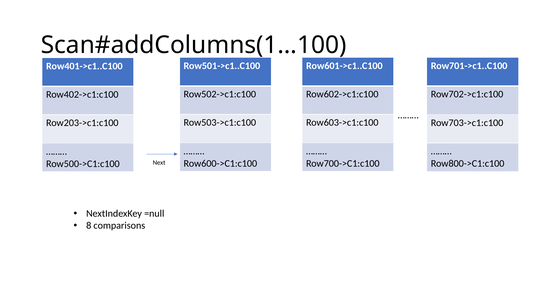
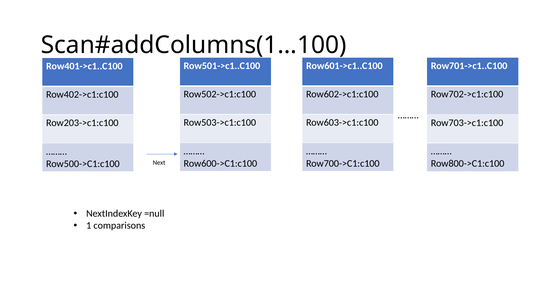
8: 8 -> 1 (89, 226)
